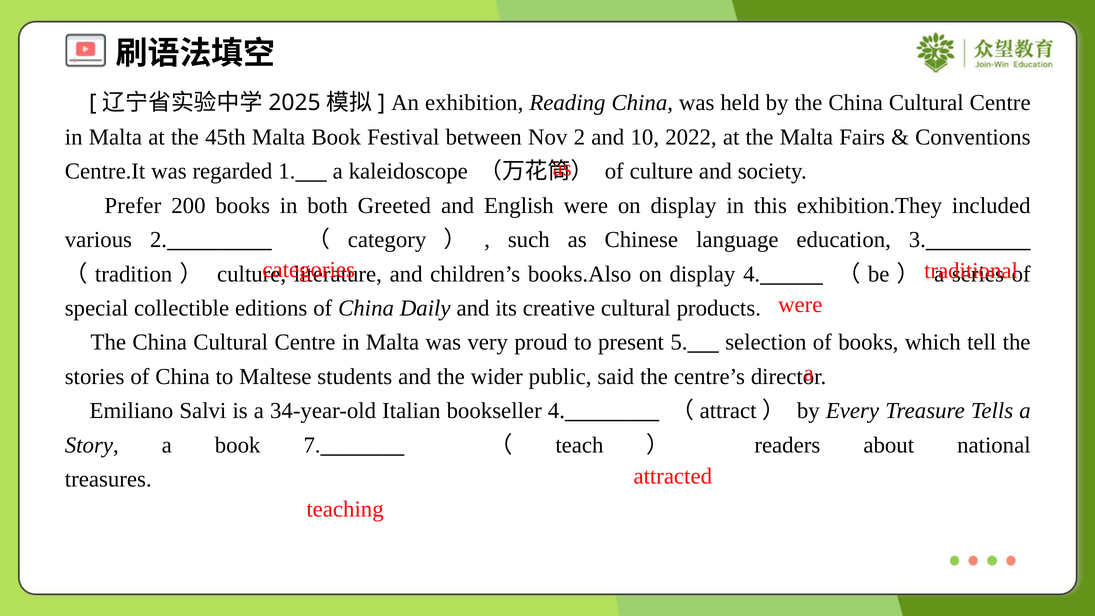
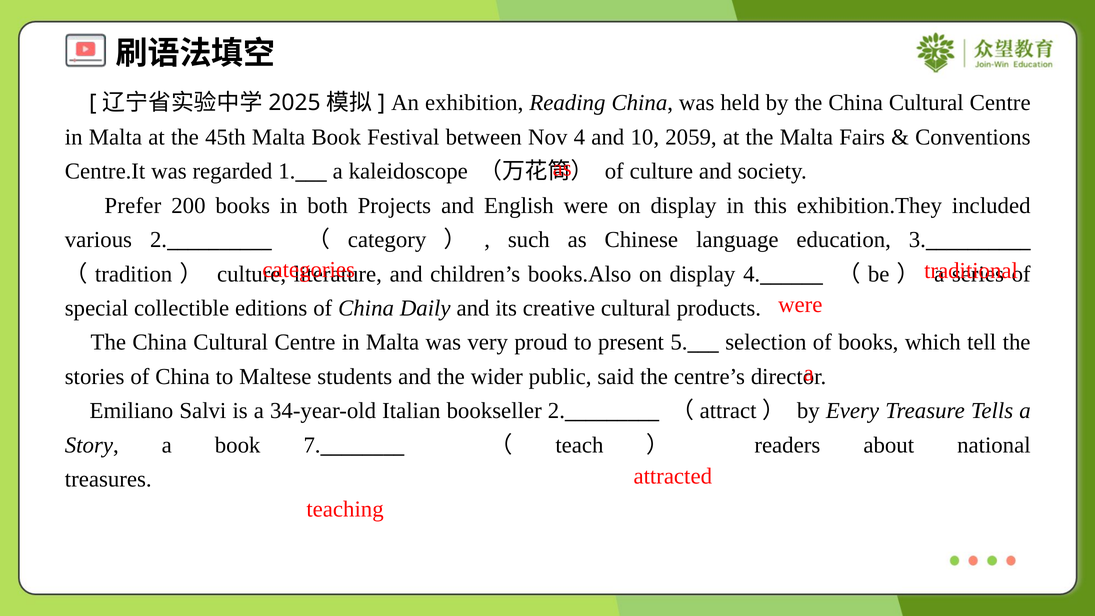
Nov 2: 2 -> 4 (579, 137)
2022: 2022 -> 2059 (691, 137)
Greeted: Greeted -> Projects (394, 206)
bookseller 4: 4 -> 2 (556, 411)
